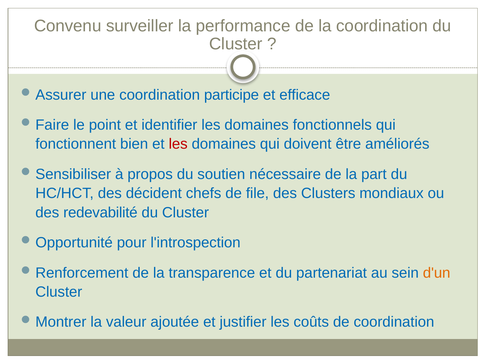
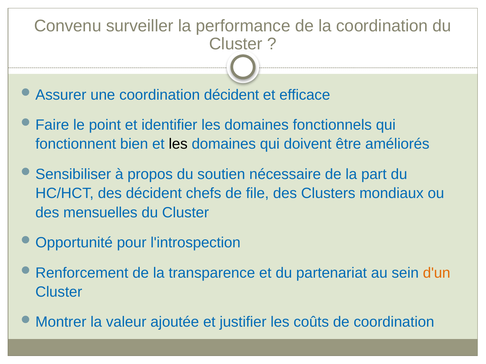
coordination participe: participe -> décident (232, 95)
les colour: red -> black (178, 144)
redevabilité: redevabilité -> mensuelles (100, 213)
